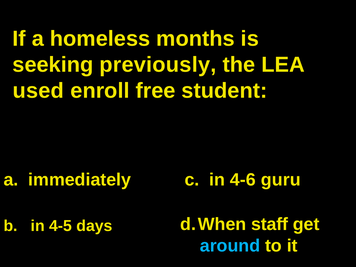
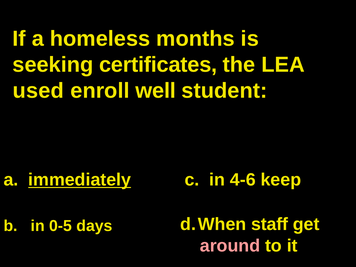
previously: previously -> certificates (158, 65)
free: free -> well (156, 91)
immediately underline: none -> present (80, 180)
guru: guru -> keep (281, 180)
4-5: 4-5 -> 0-5 (61, 226)
around colour: light blue -> pink (230, 246)
